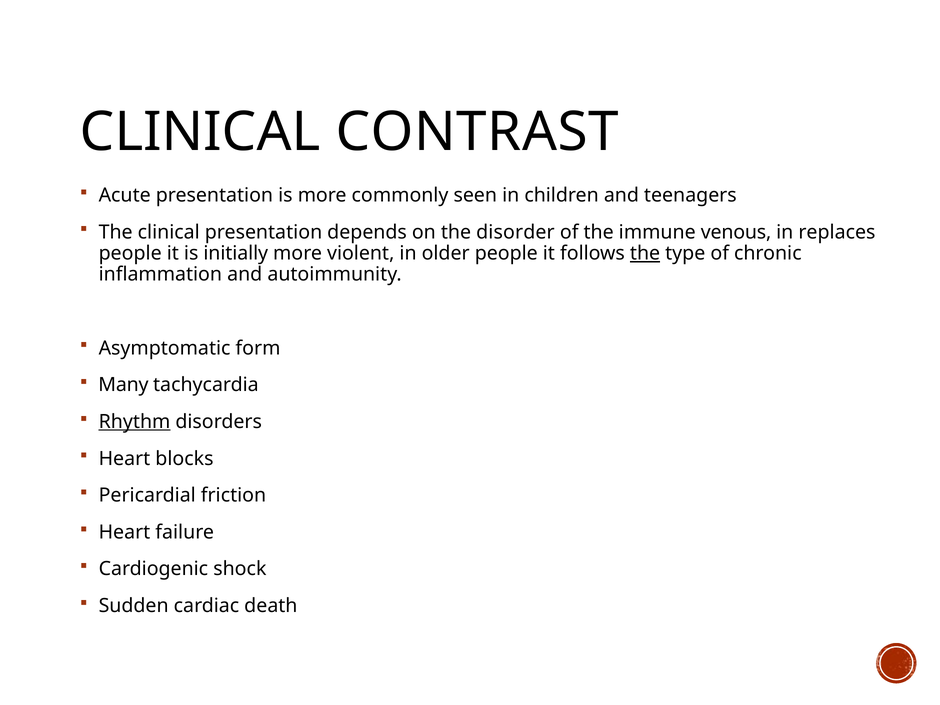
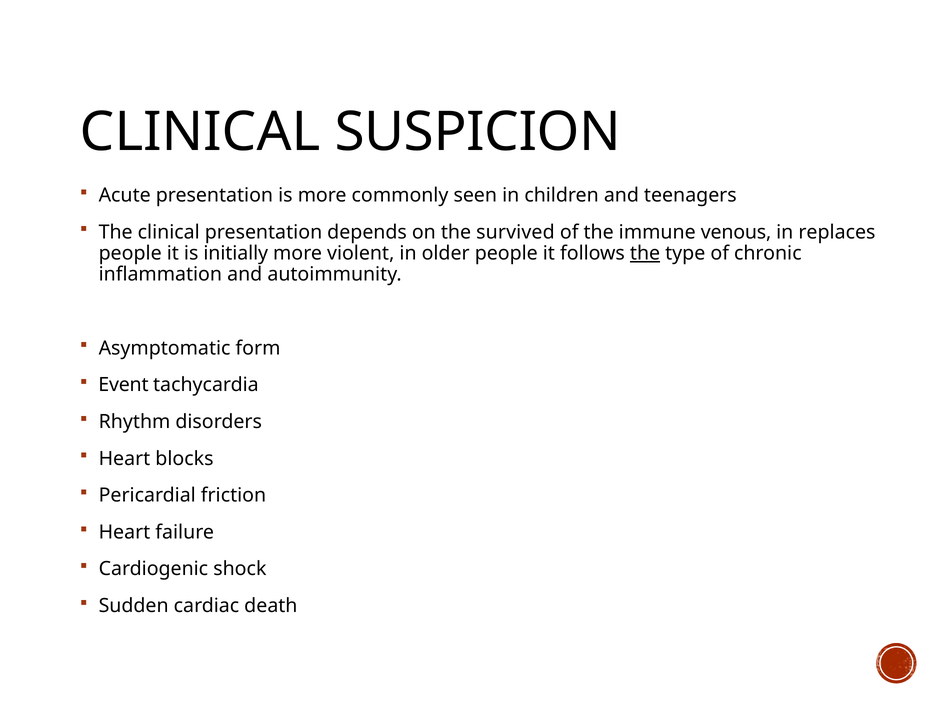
CONTRAST: CONTRAST -> SUSPICION (478, 132)
disorder: disorder -> survived (515, 232)
Many: Many -> Event (123, 385)
Rhythm underline: present -> none (135, 422)
